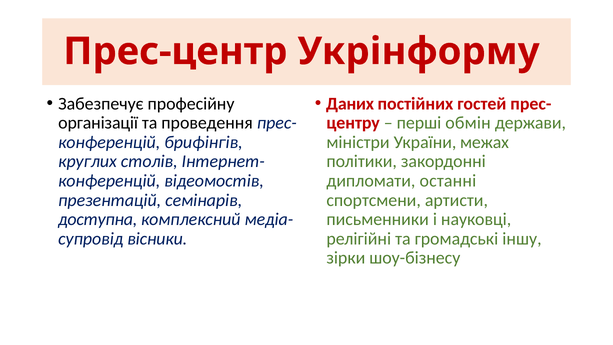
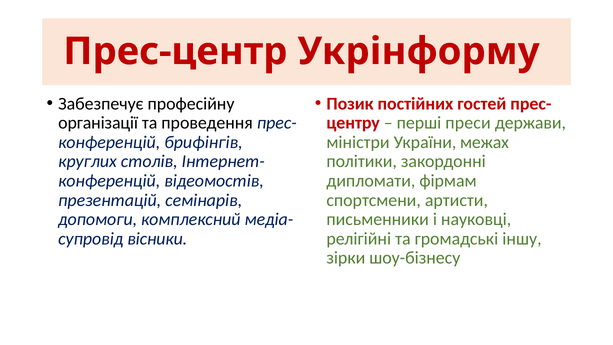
Даних: Даних -> Позик (350, 104)
обмін: обмін -> преси (468, 123)
останні: останні -> фірмам (448, 181)
доступна: доступна -> допомоги (98, 219)
